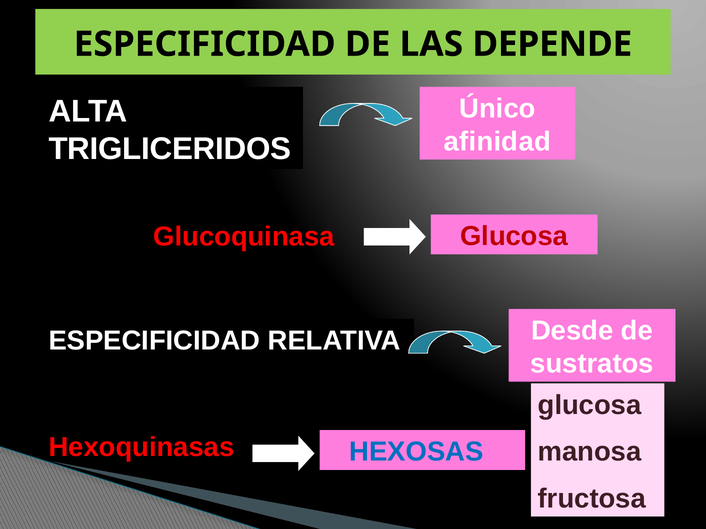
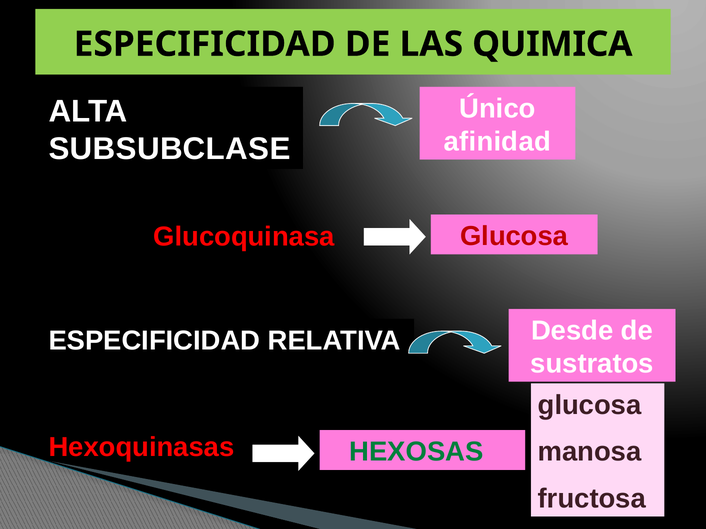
DEPENDE: DEPENDE -> QUIMICA (552, 44)
TRIGLICERIDOS: TRIGLICERIDOS -> SUBSUBCLASE (170, 149)
HEXOSAS colour: blue -> green (416, 452)
